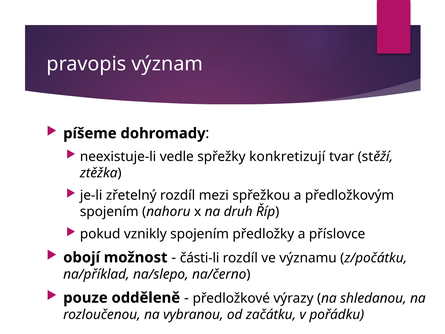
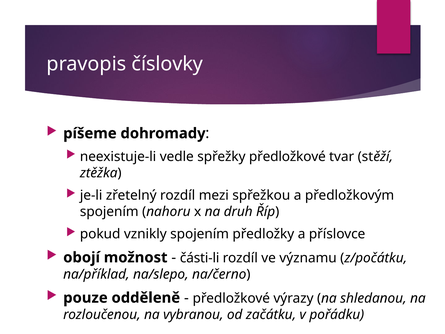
význam: význam -> číslovky (167, 64)
spřežky konkretizují: konkretizují -> předložkové (287, 156)
